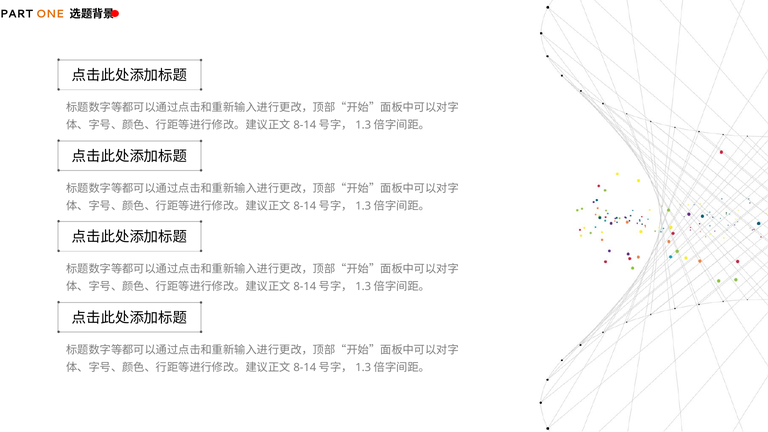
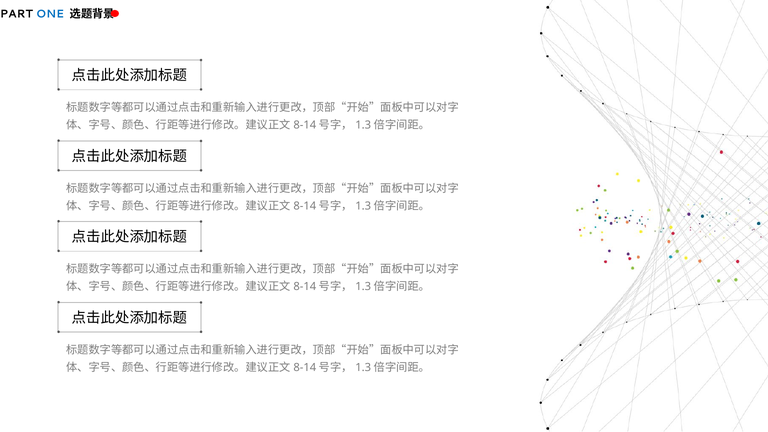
ONE colour: orange -> blue (50, 14)
